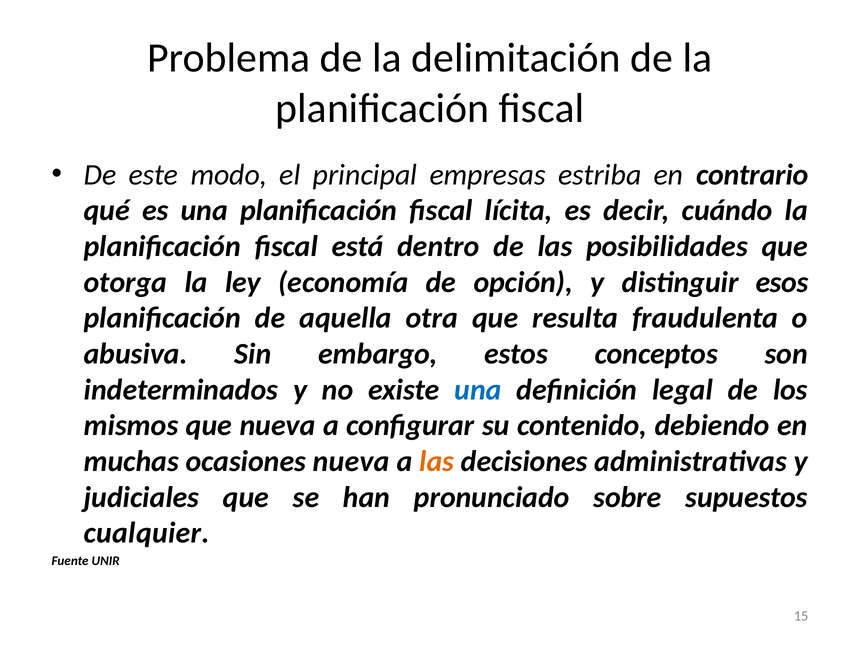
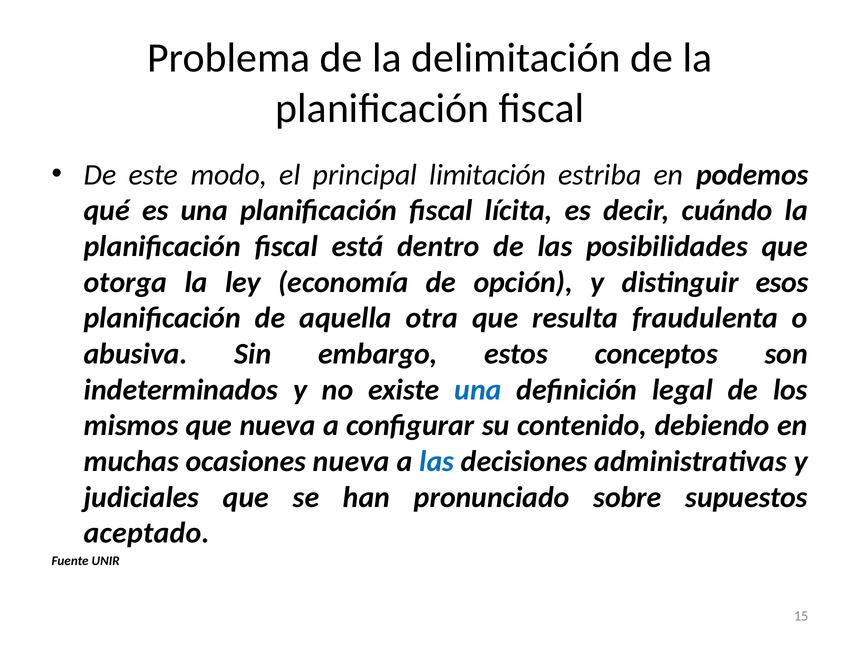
empresas: empresas -> limitación (488, 175)
contrario: contrario -> podemos (752, 175)
las colour: orange -> blue (437, 461)
cualquier: cualquier -> aceptado (147, 533)
